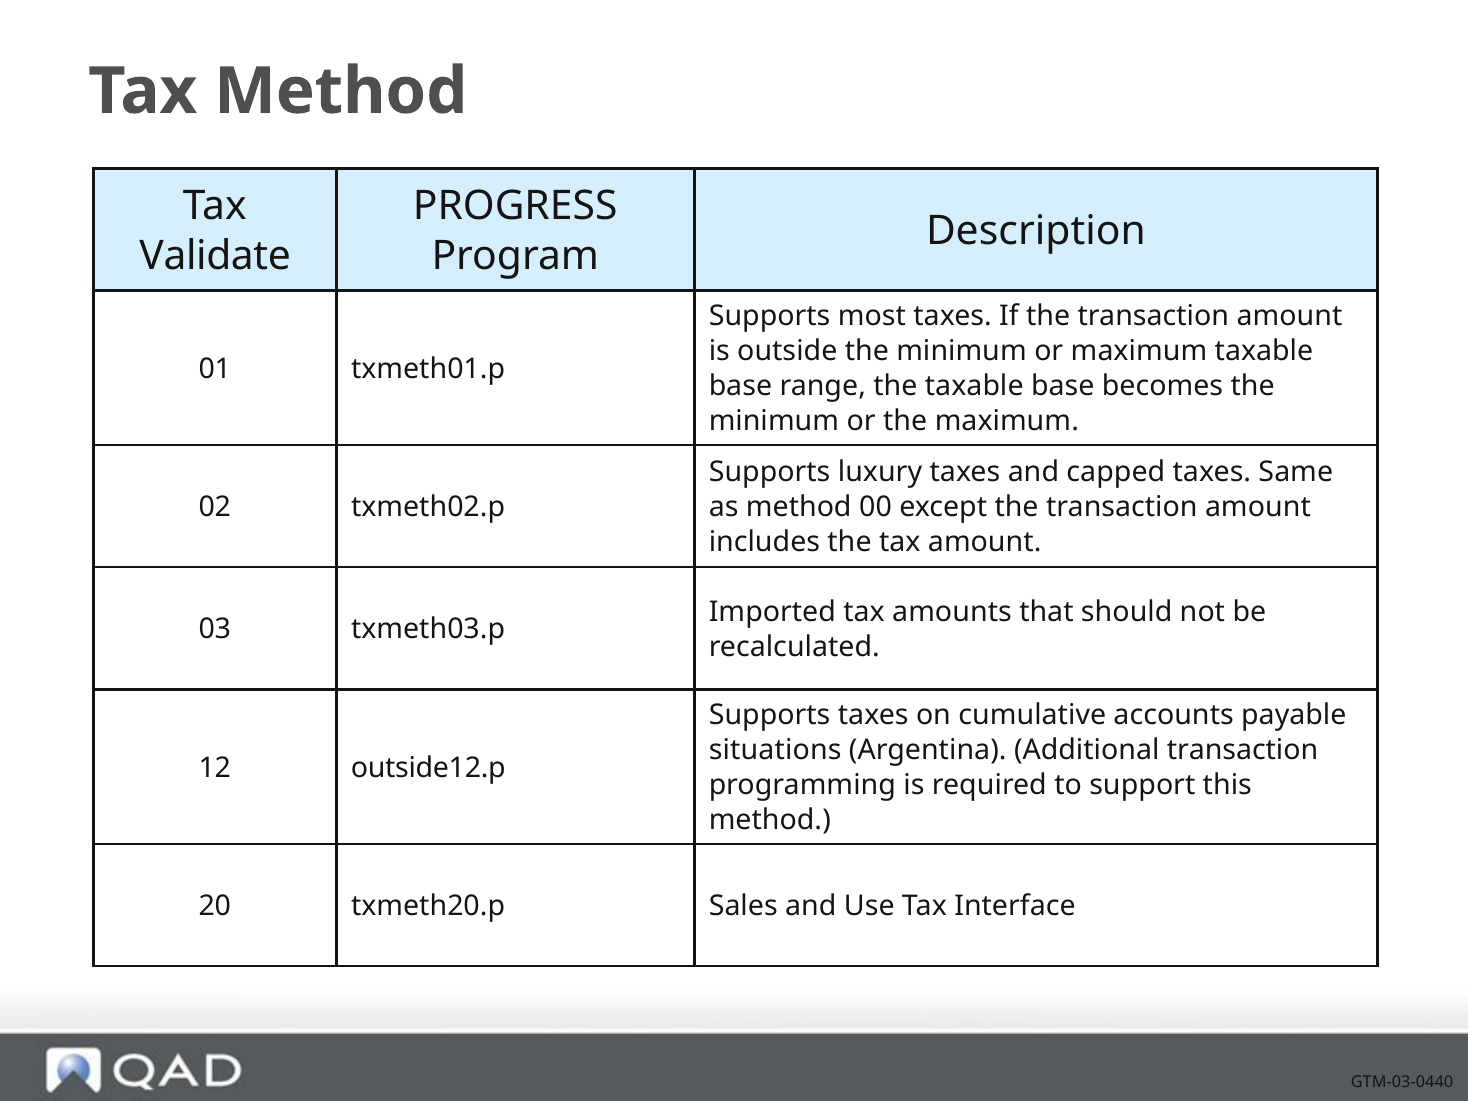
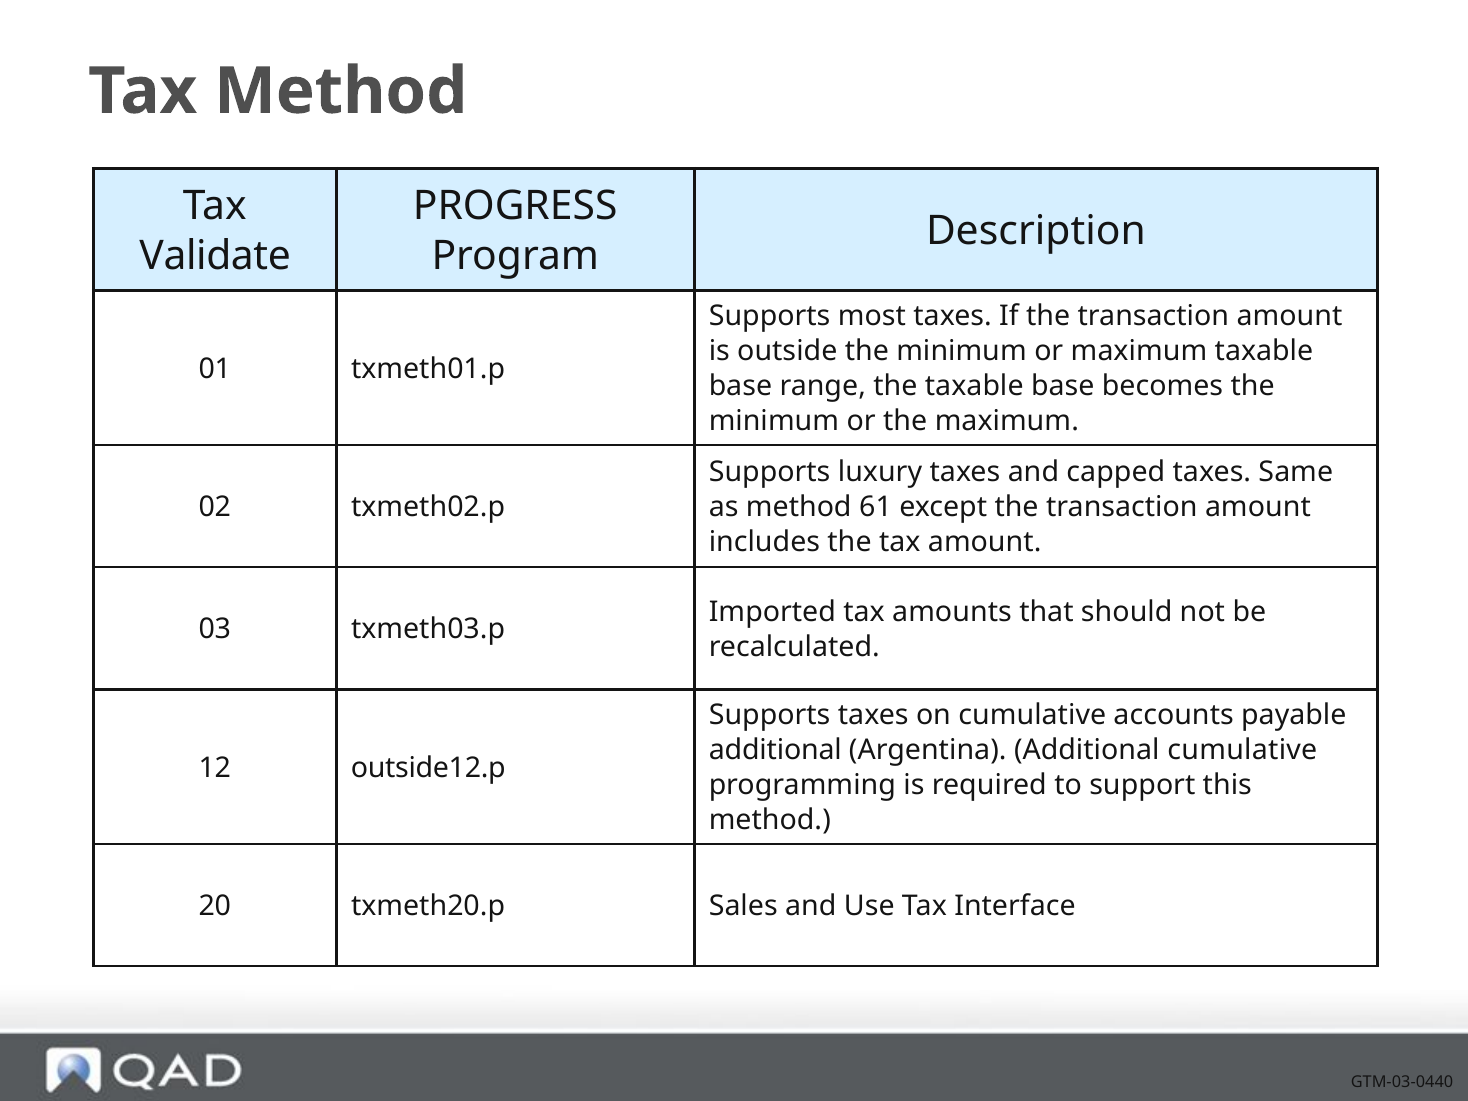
00: 00 -> 61 (876, 507)
situations: situations -> additional (775, 750)
Additional transaction: transaction -> cumulative (1242, 750)
